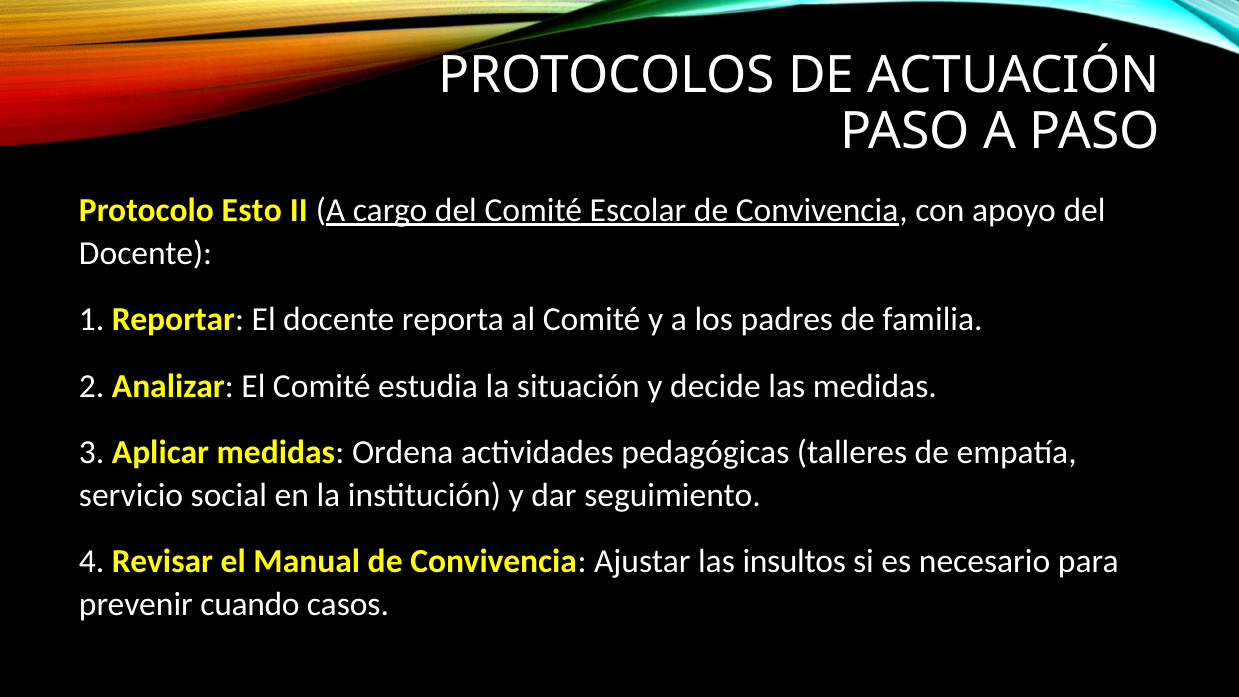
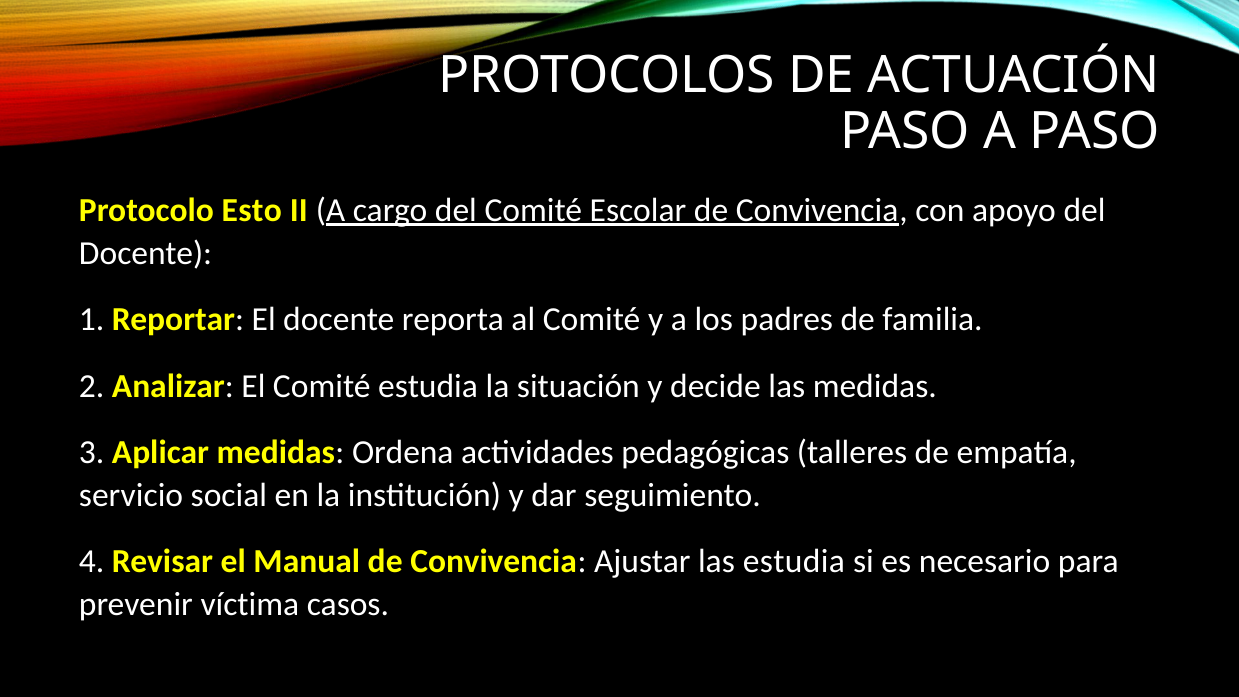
las insultos: insultos -> estudia (794, 562)
cuando: cuando -> víctima (250, 605)
